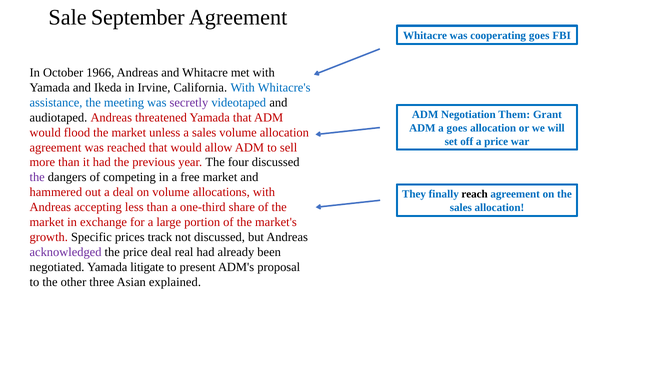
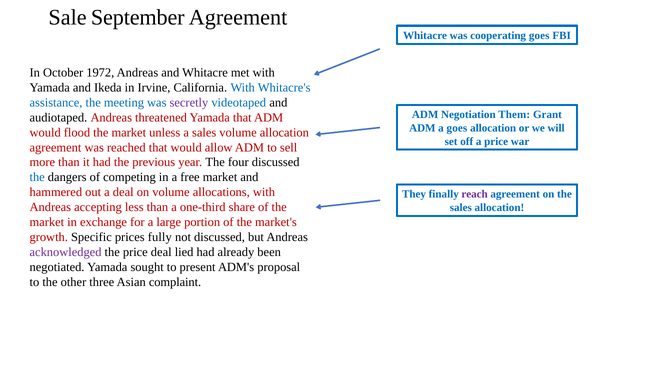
1966: 1966 -> 1972 (100, 73)
the colour: purple -> blue (37, 177)
reach colour: black -> purple (475, 194)
track: track -> fully (160, 237)
real: real -> lied (184, 252)
litigate: litigate -> sought (147, 267)
explained: explained -> complaint (175, 282)
